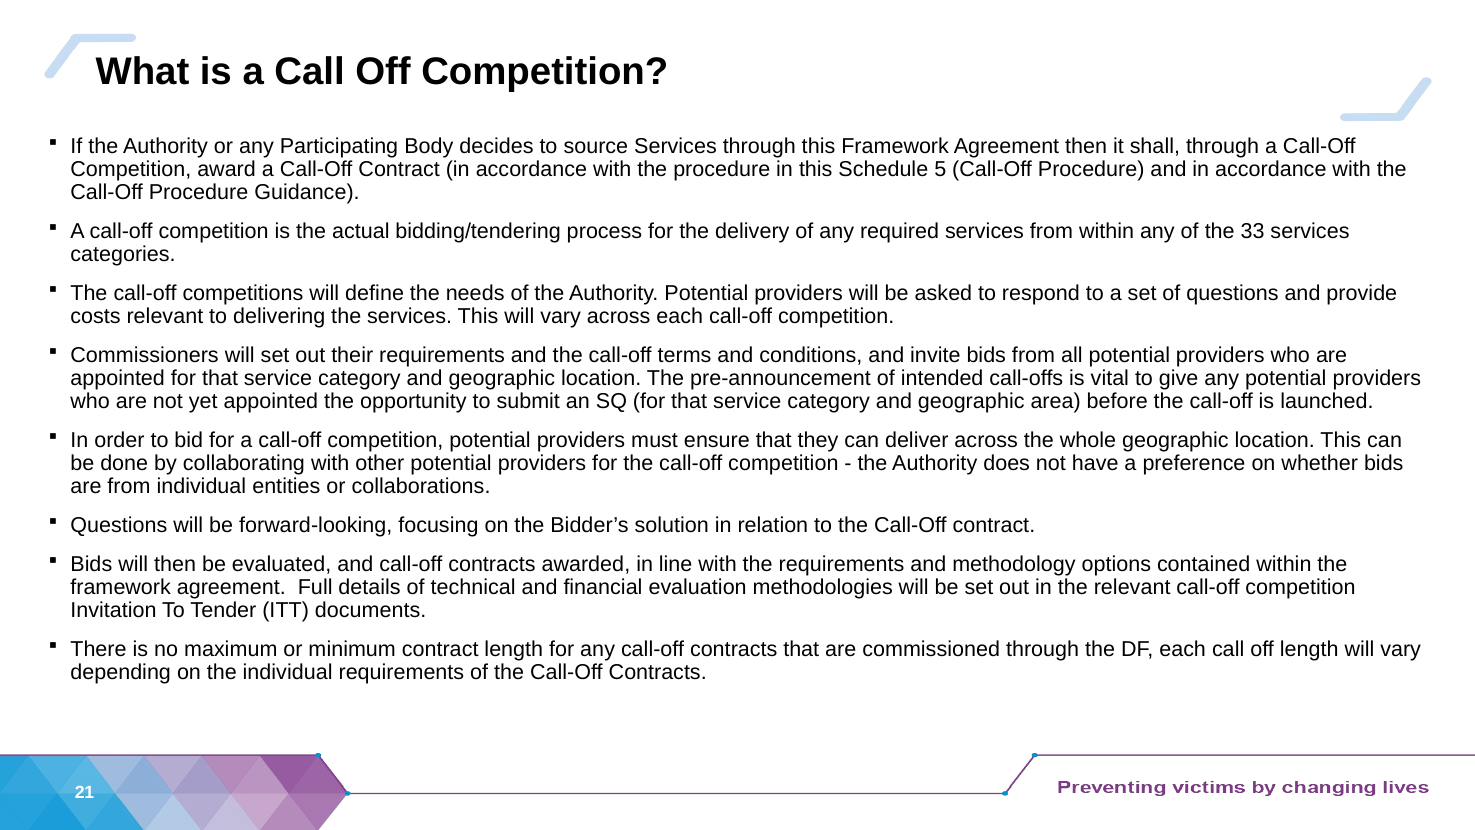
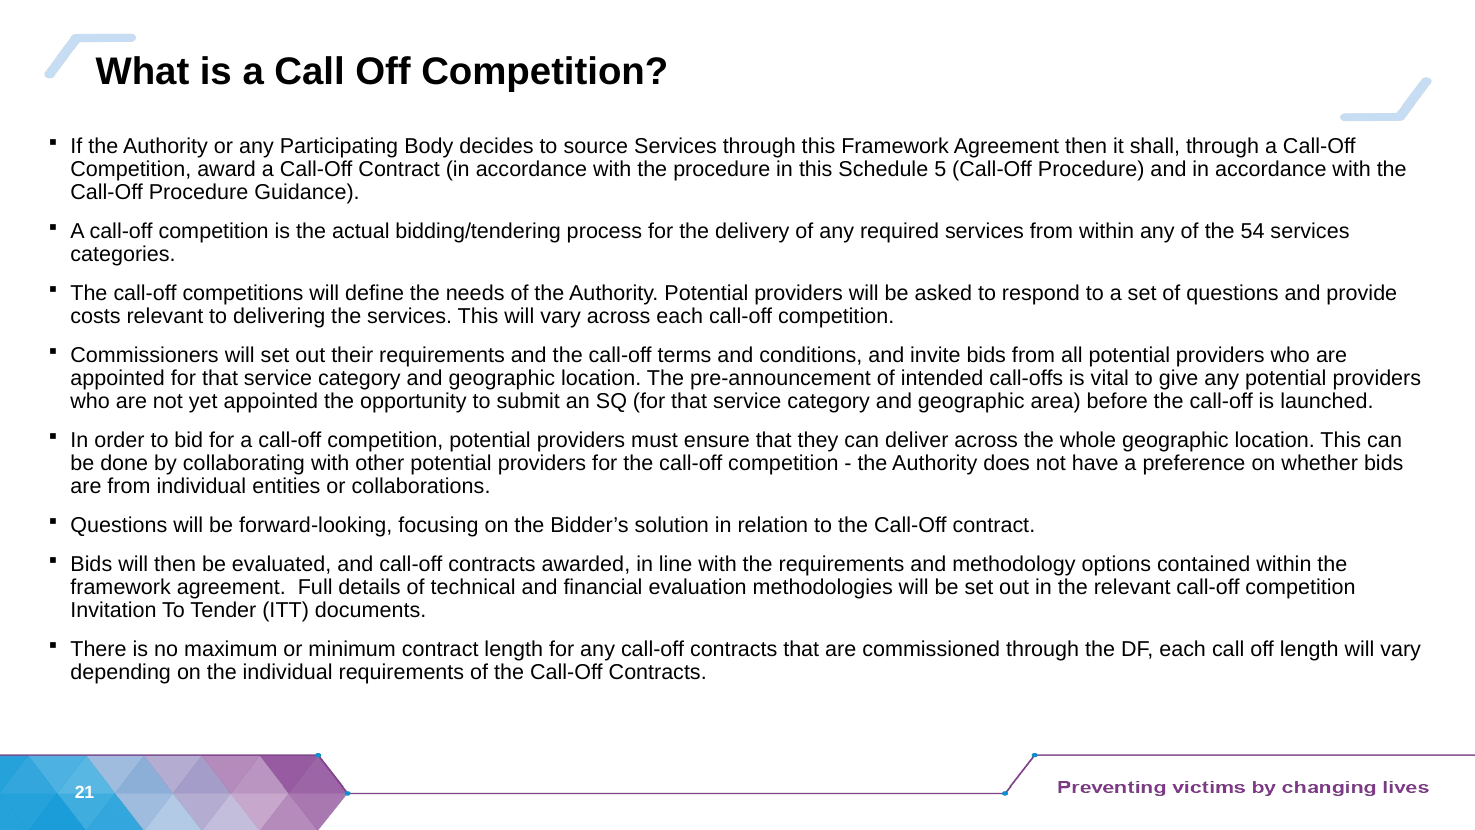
33: 33 -> 54 (1253, 231)
